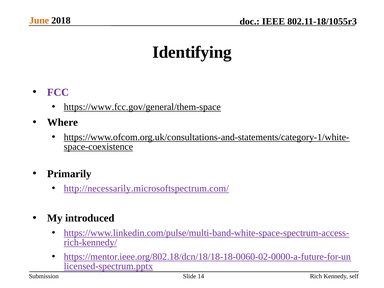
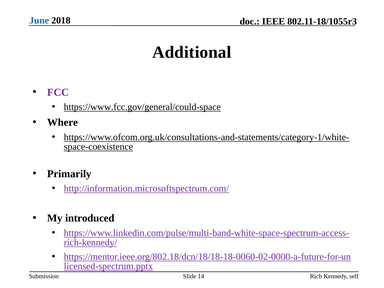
June colour: orange -> blue (39, 20)
Identifying: Identifying -> Additional (192, 52)
https://www.fcc.gov/general/them-space: https://www.fcc.gov/general/them-space -> https://www.fcc.gov/general/could-space (142, 107)
http://necessarily.microsoftspectrum.com/: http://necessarily.microsoftspectrum.com/ -> http://information.microsoftspectrum.com/ (146, 189)
